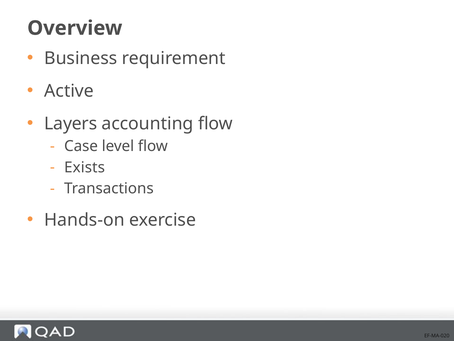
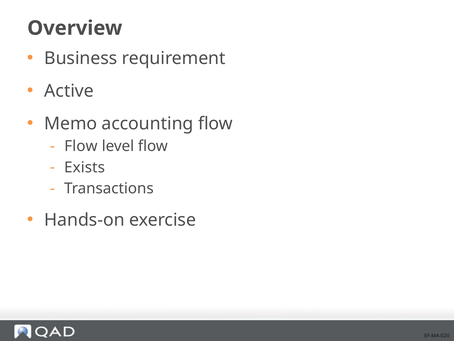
Layers: Layers -> Memo (71, 123)
Case: Case -> Flow (81, 146)
